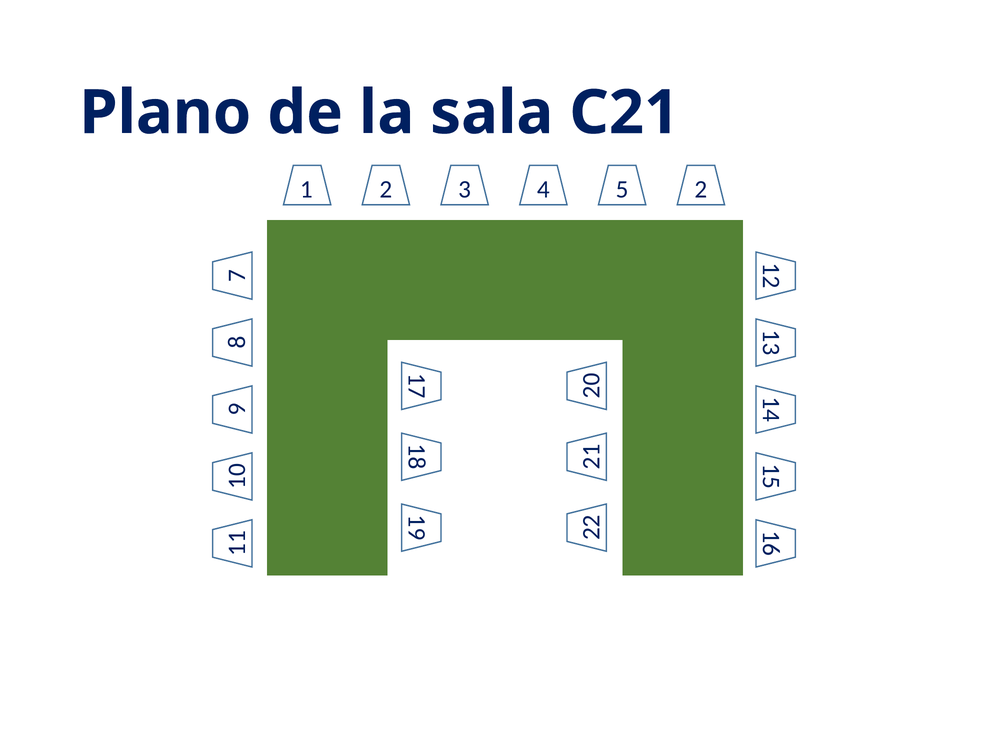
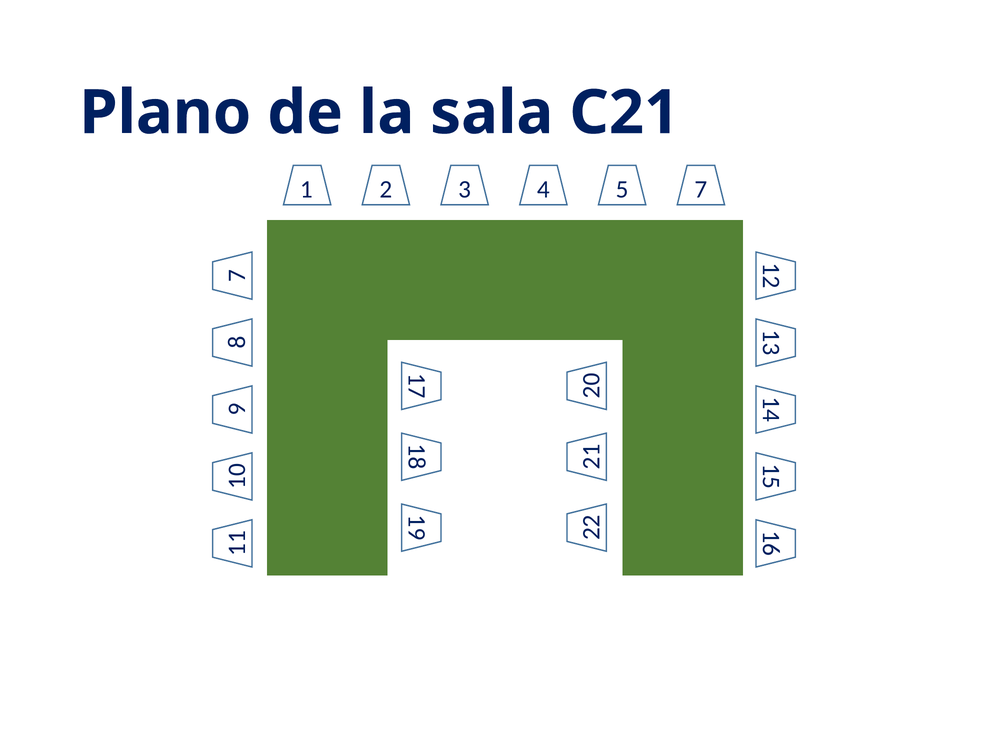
3 2: 2 -> 7 (701, 189)
